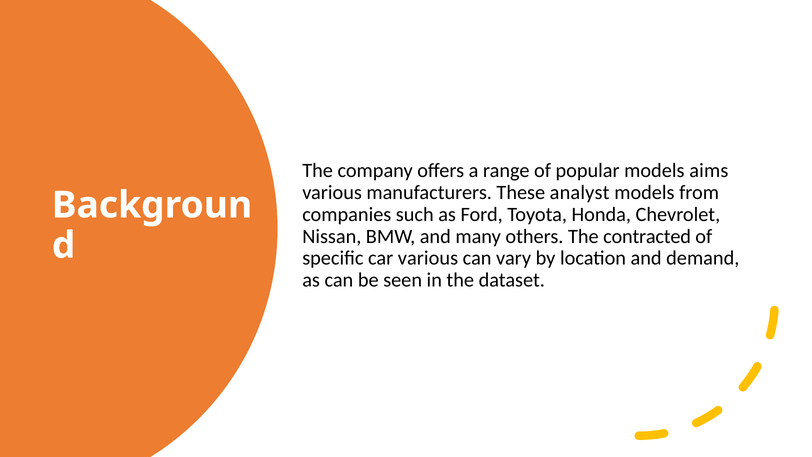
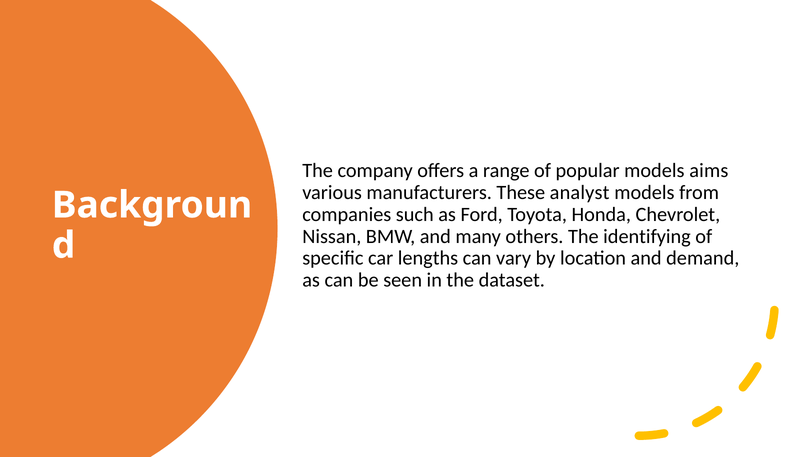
contracted: contracted -> identifying (647, 236)
car various: various -> lengths (428, 258)
